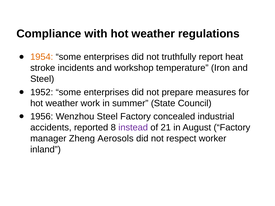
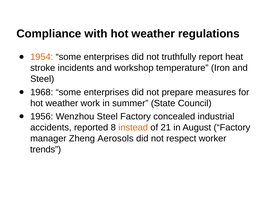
1952: 1952 -> 1968 (42, 92)
instead colour: purple -> orange (133, 128)
inland: inland -> trends (46, 150)
